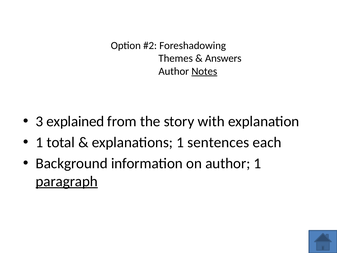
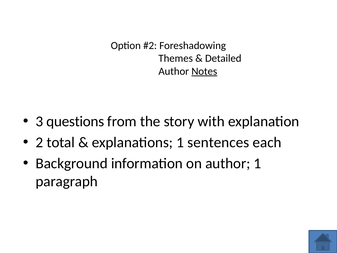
Answers: Answers -> Detailed (223, 58)
explained: explained -> questions (75, 121)
1: 1 -> 2 (39, 142)
paragraph underline: present -> none (67, 181)
